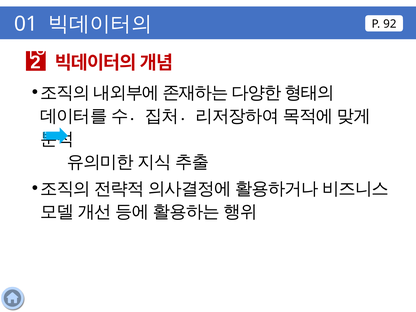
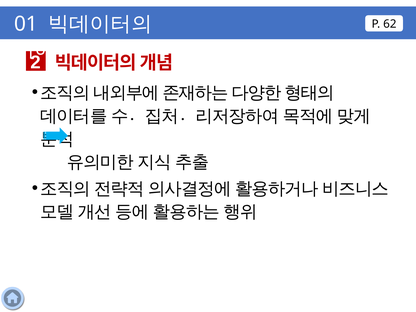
92: 92 -> 62 (390, 24)
